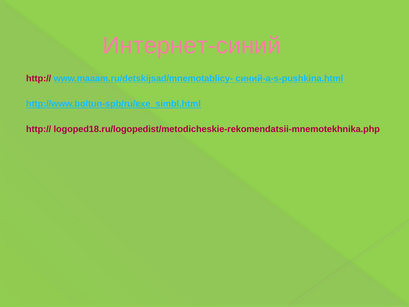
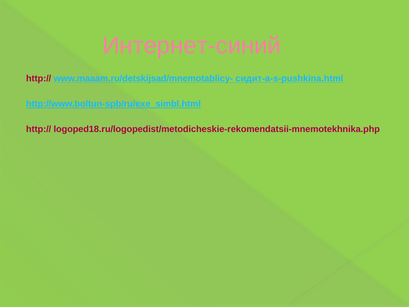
синий-a-s-pushkina.html: синий-a-s-pushkina.html -> сидит-a-s-pushkina.html (289, 78)
